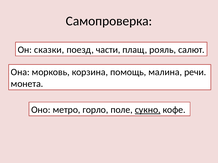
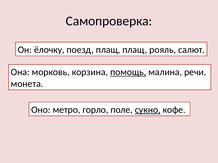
сказки: сказки -> ёлочку (49, 50)
поезд части: части -> плащ (108, 50)
помощь underline: none -> present (128, 72)
